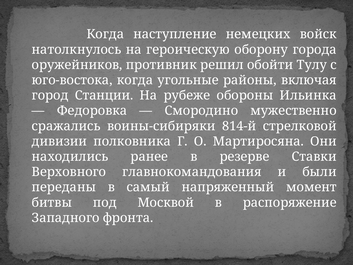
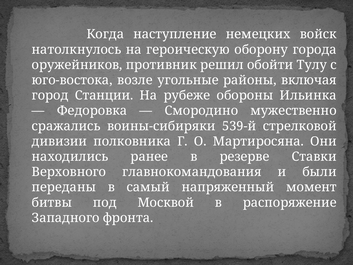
юго-востока когда: когда -> возле (135, 80)
814-й: 814-й -> 539-й (239, 126)
